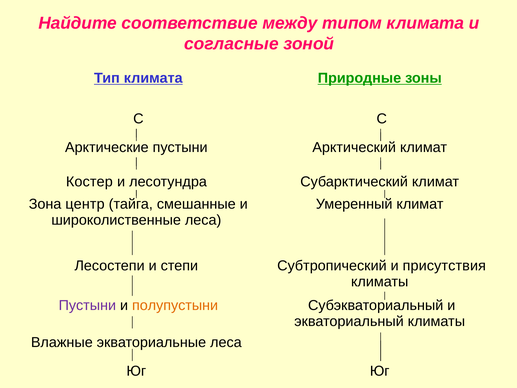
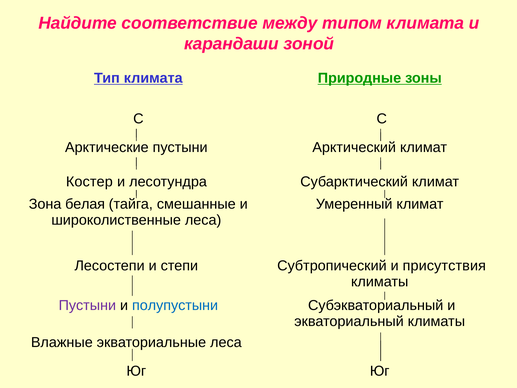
согласные: согласные -> карандаши (231, 44)
центр: центр -> белая (85, 204)
полупустыни colour: orange -> blue (175, 305)
